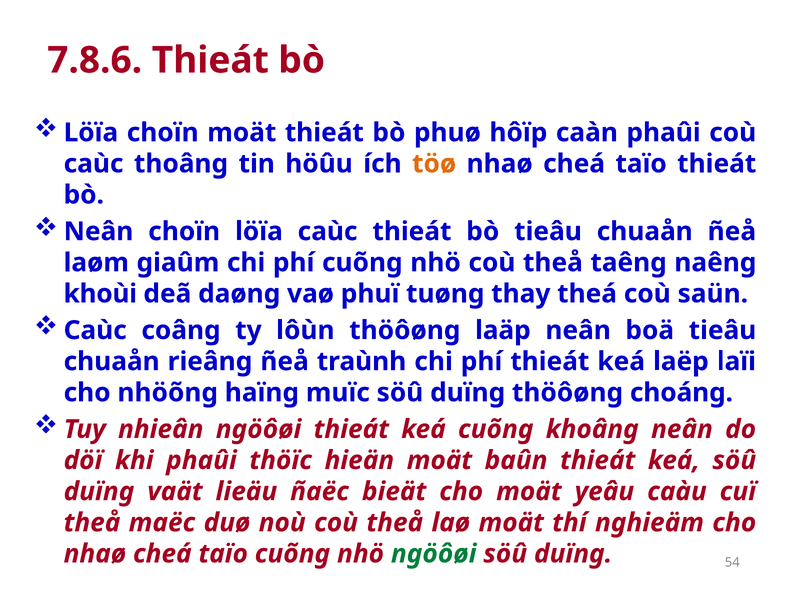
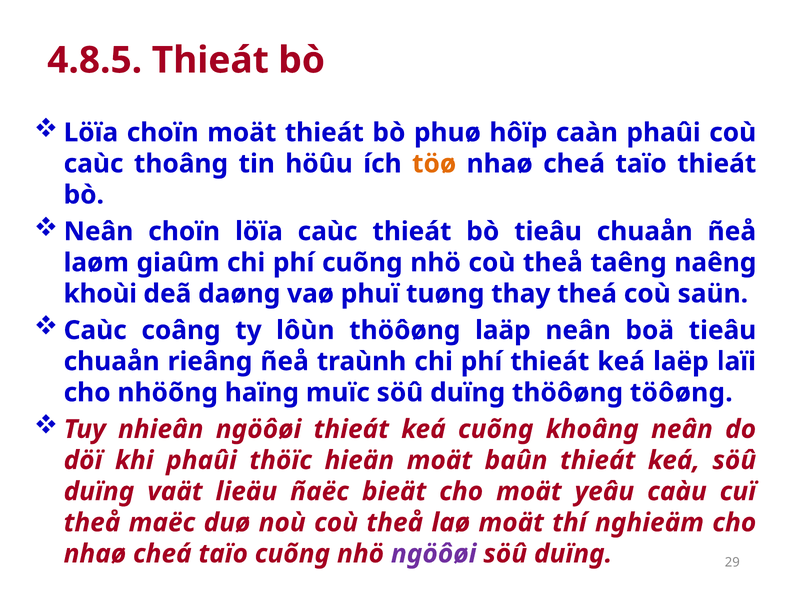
7.8.6: 7.8.6 -> 4.8.5 (95, 60)
choáng: choáng -> töôøng (681, 393)
ngöôøi colour: green -> purple (434, 554)
54: 54 -> 29 (732, 563)
